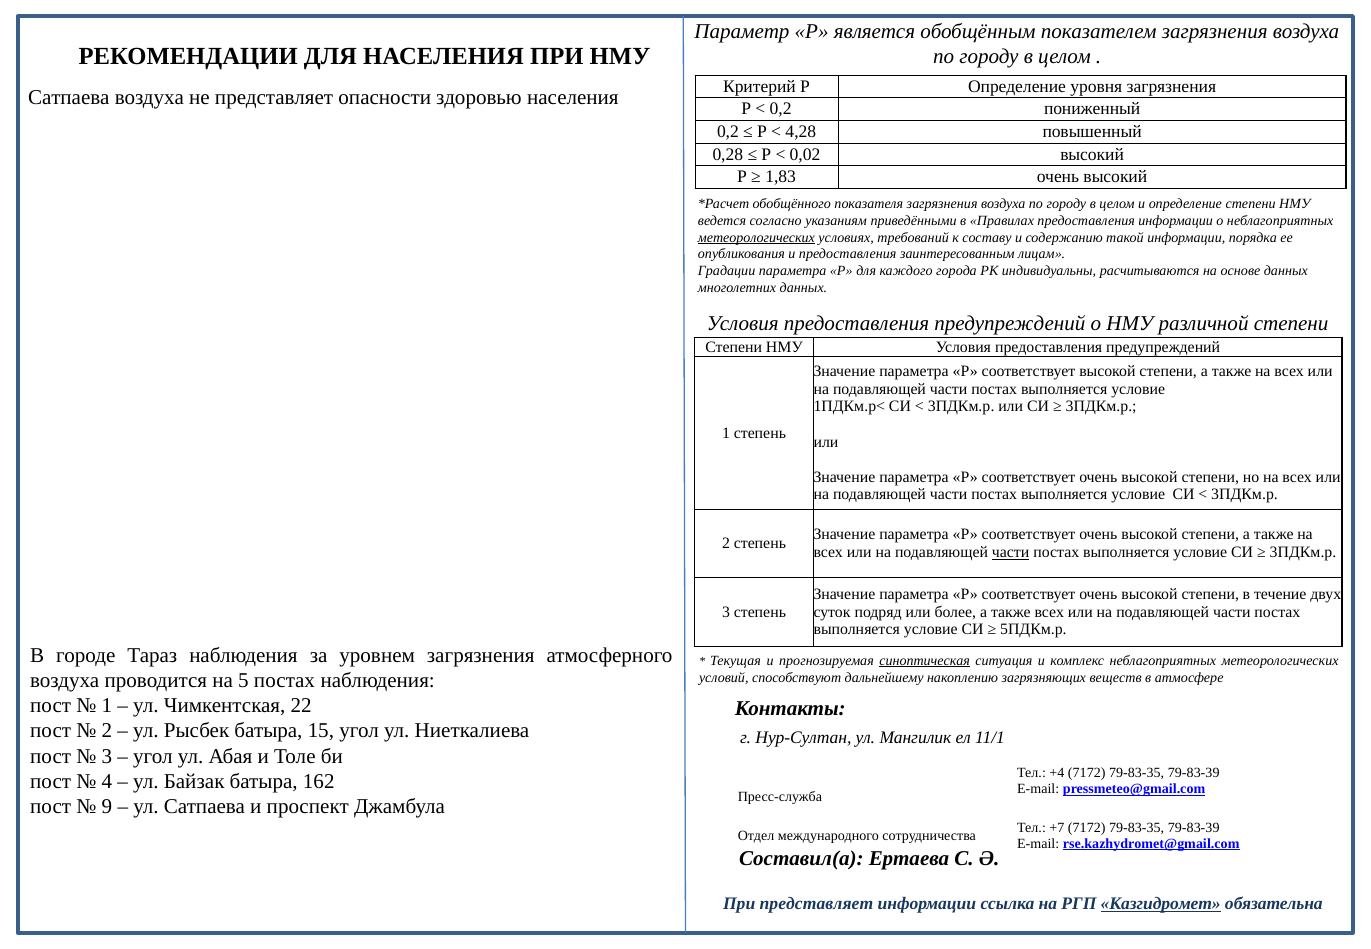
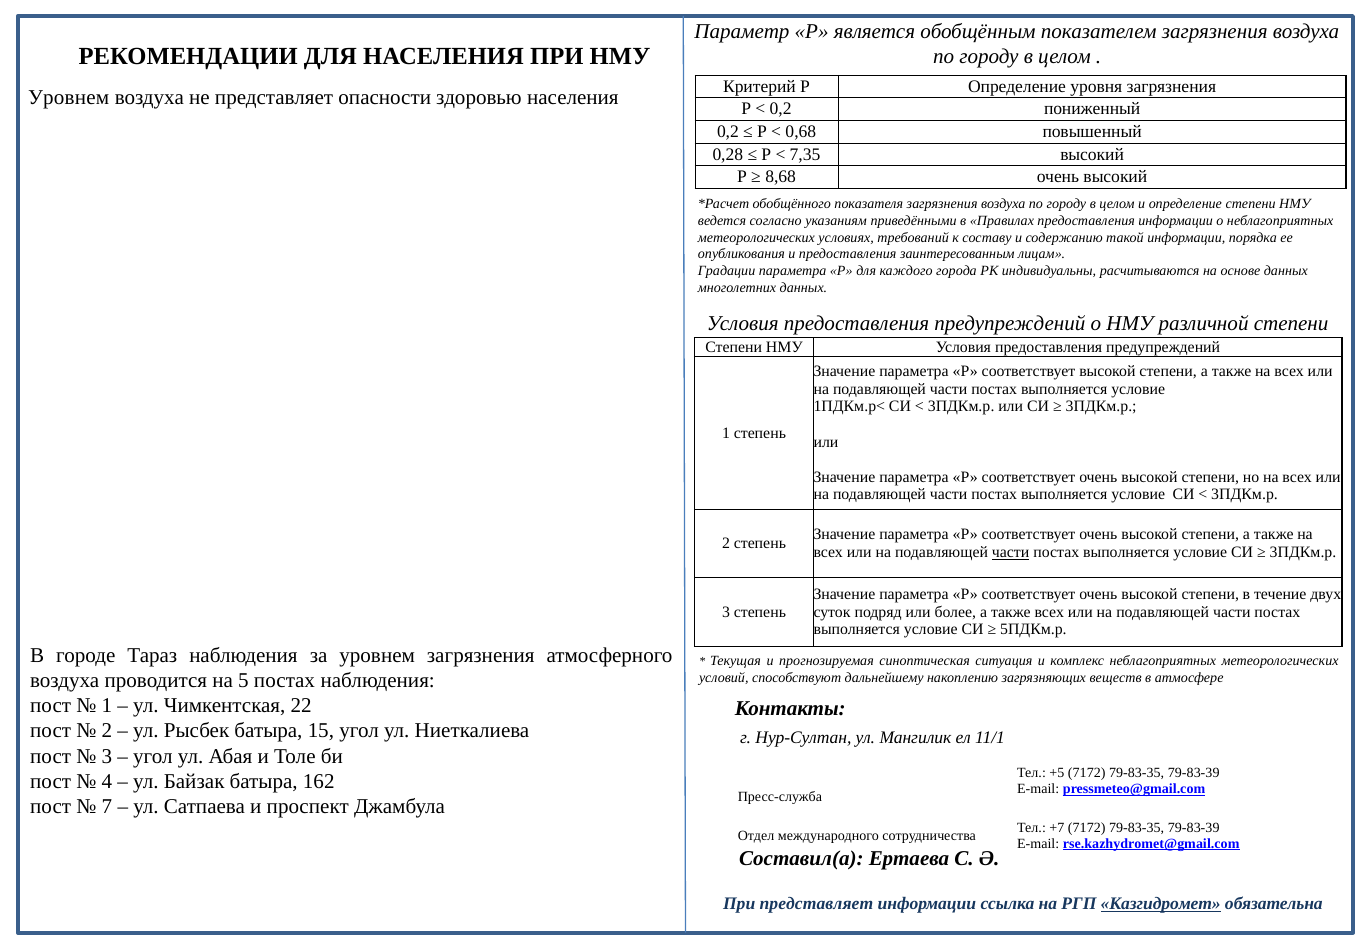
Сатпаева: Сатпаева -> Уровнем (69, 97)
4,28: 4,28 -> 0,68 (801, 132)
0,02: 0,02 -> 7,35 (805, 154)
1,83: 1,83 -> 8,68 (781, 177)
метеорологических underline: present -> none (756, 237)
синоптическая underline: present -> none (925, 661)
+4: +4 -> +5 (1057, 773)
9: 9 -> 7 (107, 807)
